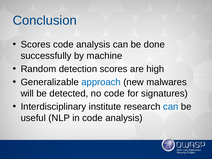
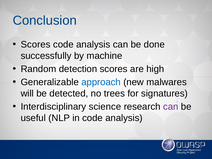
no code: code -> trees (114, 93)
institute: institute -> science (105, 107)
can colour: blue -> purple (171, 107)
